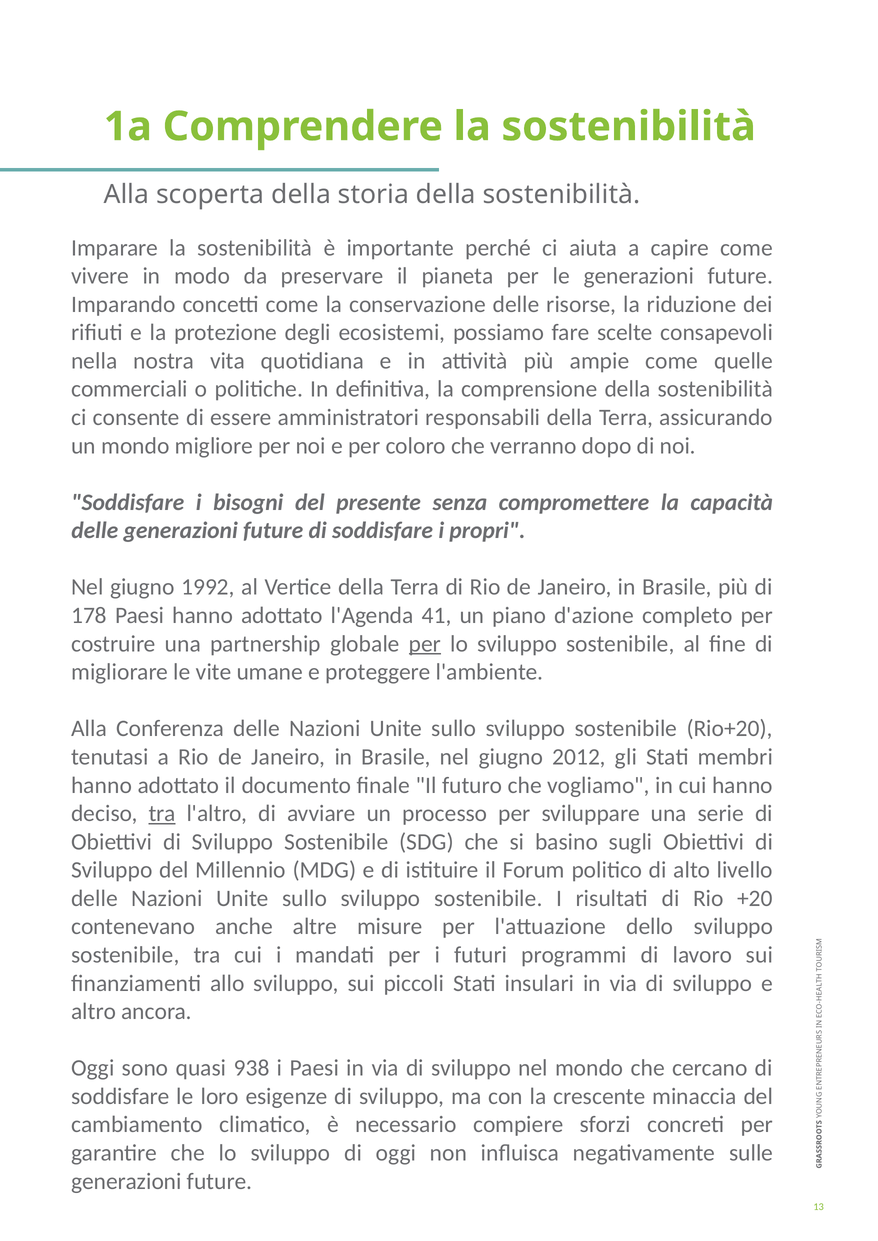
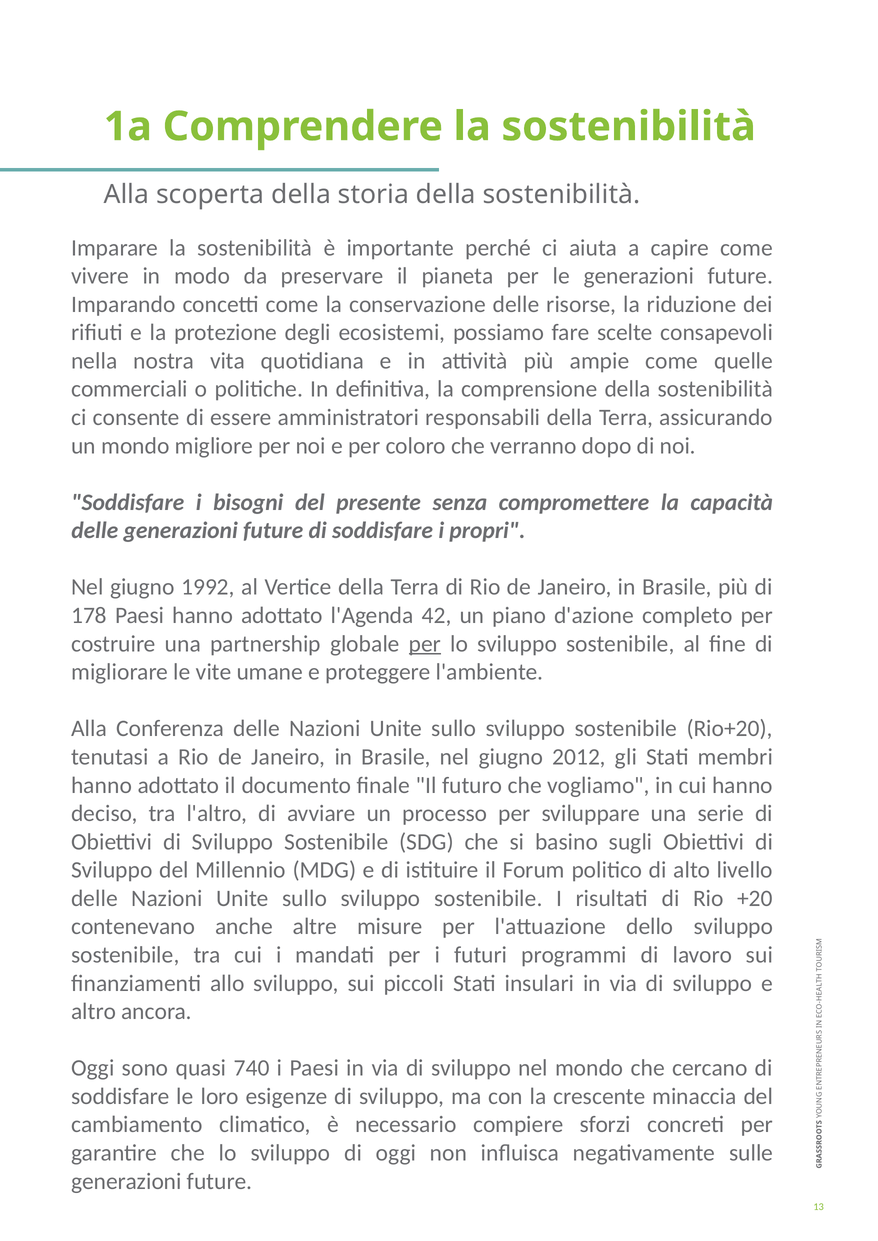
41: 41 -> 42 (437, 616)
tra underline: present -> none (162, 814)
938: 938 -> 740 (252, 1069)
